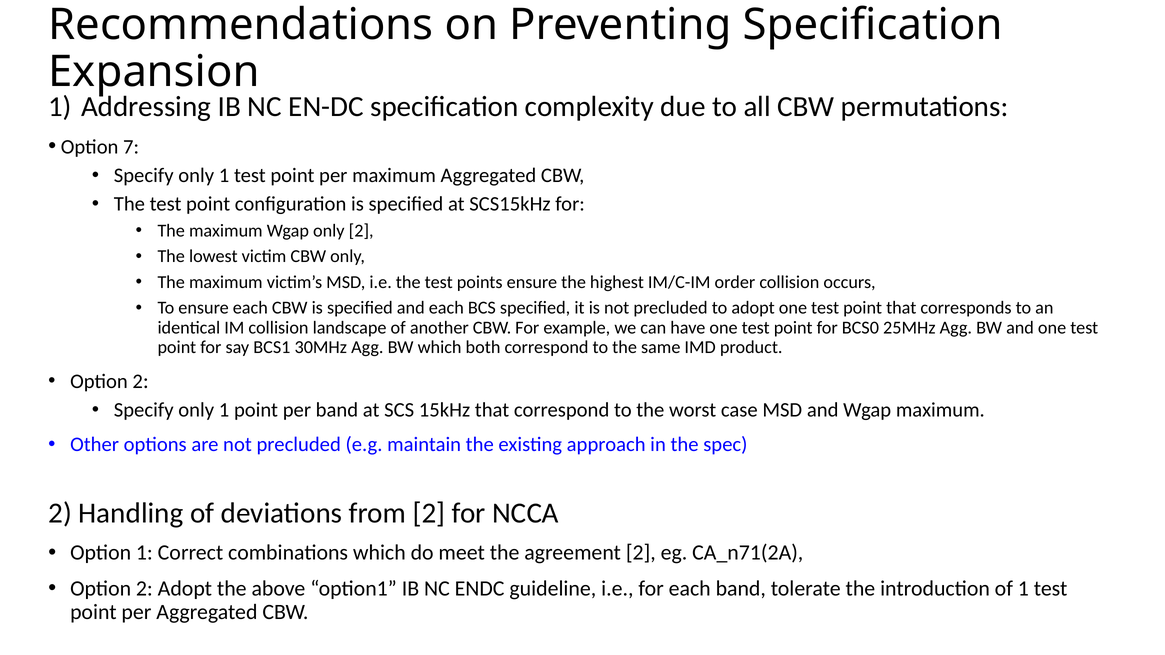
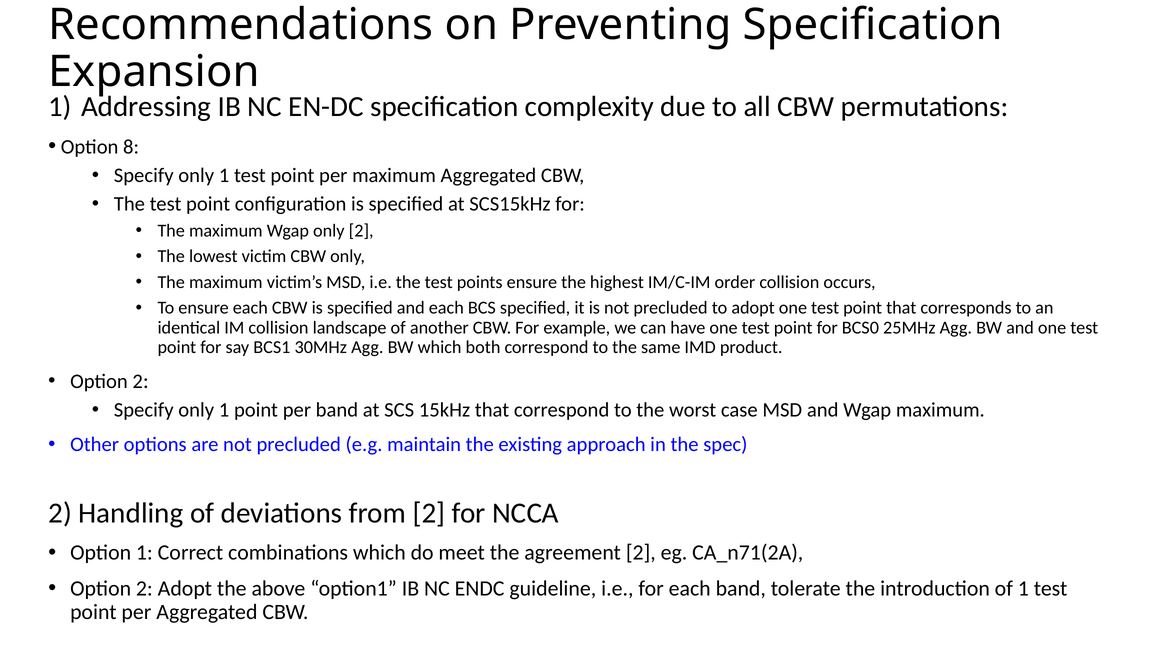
7: 7 -> 8 (131, 147)
